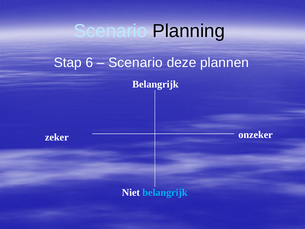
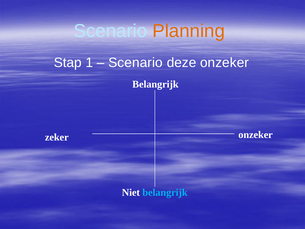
Planning colour: black -> orange (189, 31)
6: 6 -> 1 (89, 63)
deze plannen: plannen -> onzeker (225, 63)
